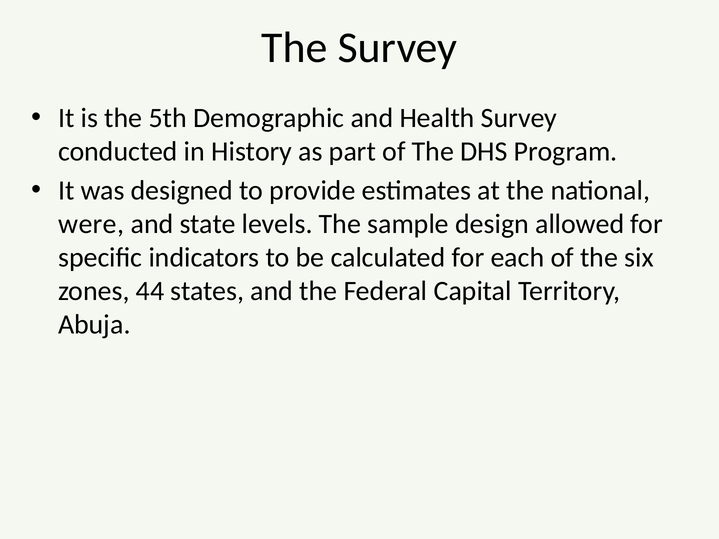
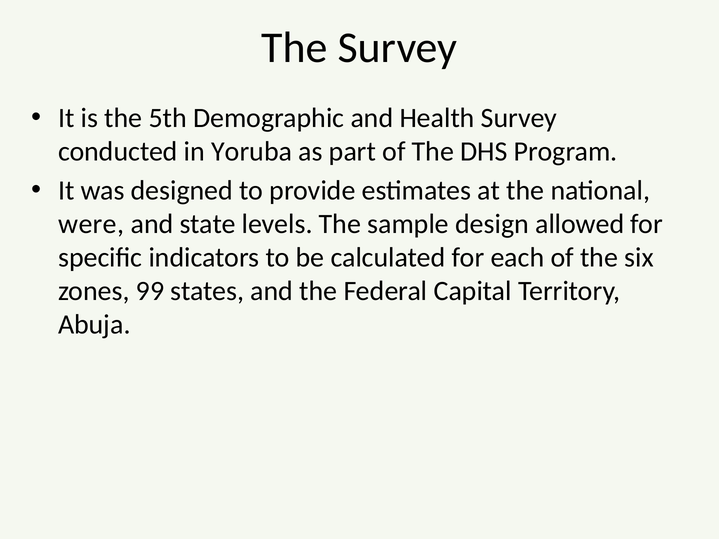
History: History -> Yoruba (252, 152)
44: 44 -> 99 (150, 291)
